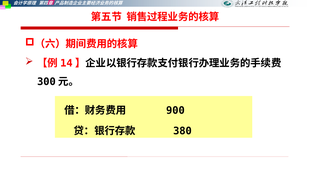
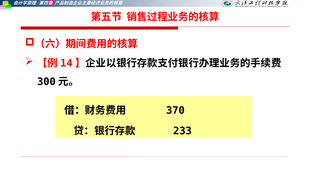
900: 900 -> 370 (175, 110)
380: 380 -> 233 (182, 131)
